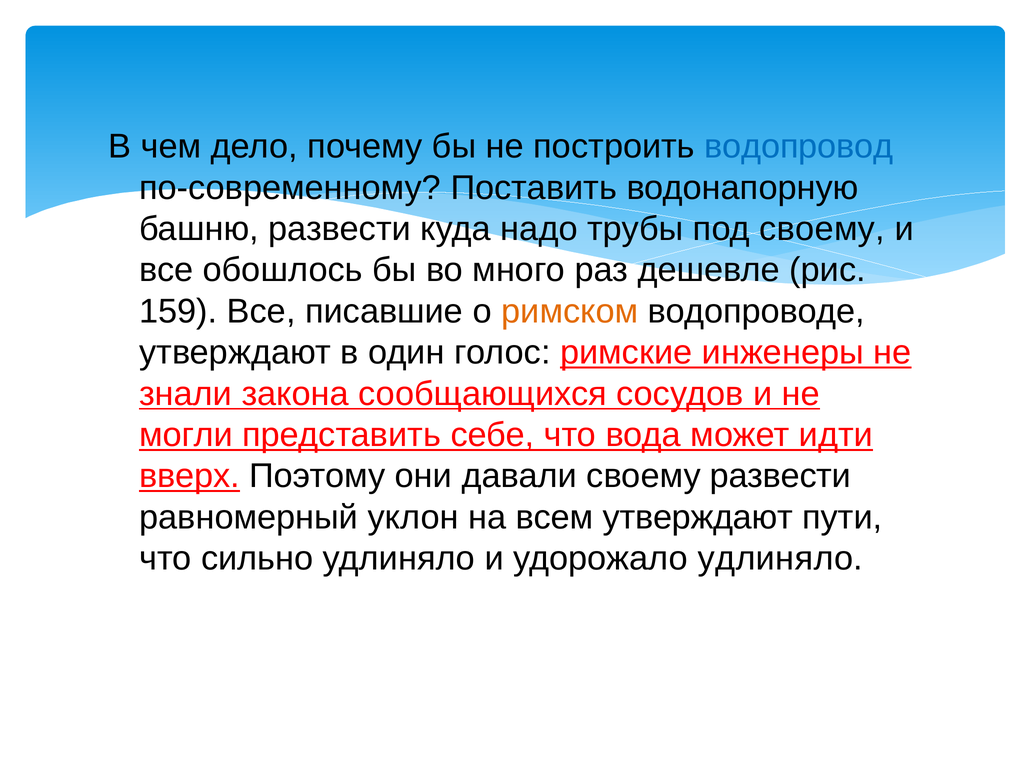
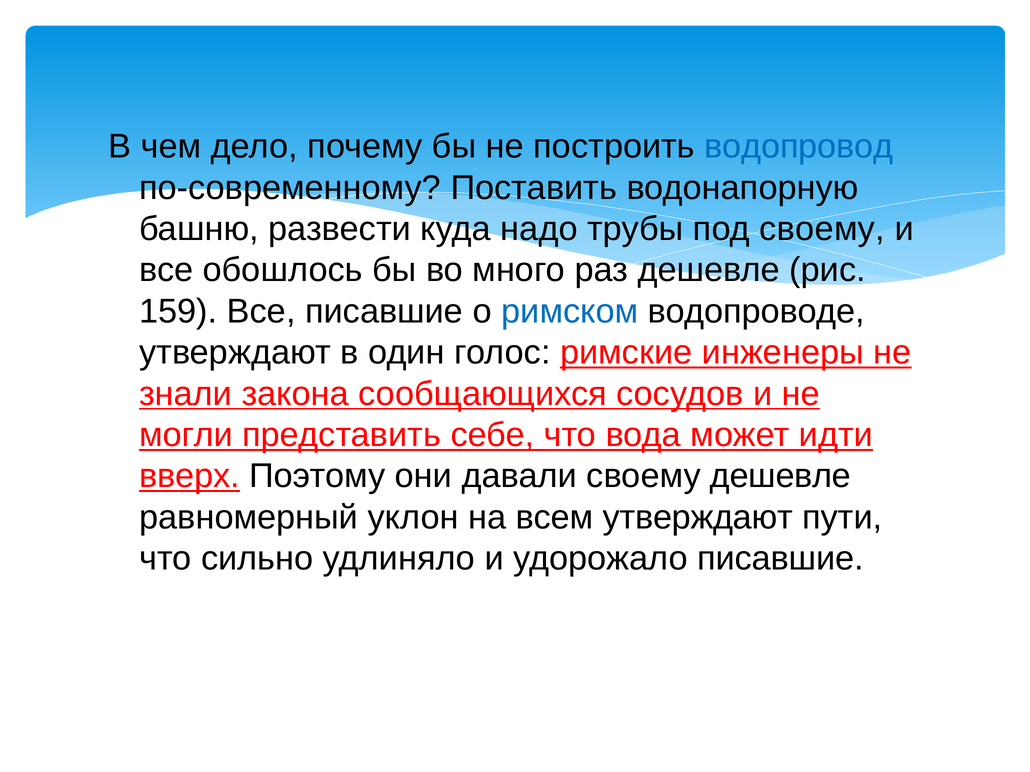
римском colour: orange -> blue (570, 312)
своему развести: развести -> дешевле (780, 476)
удорожало удлиняло: удлиняло -> писавшие (781, 559)
